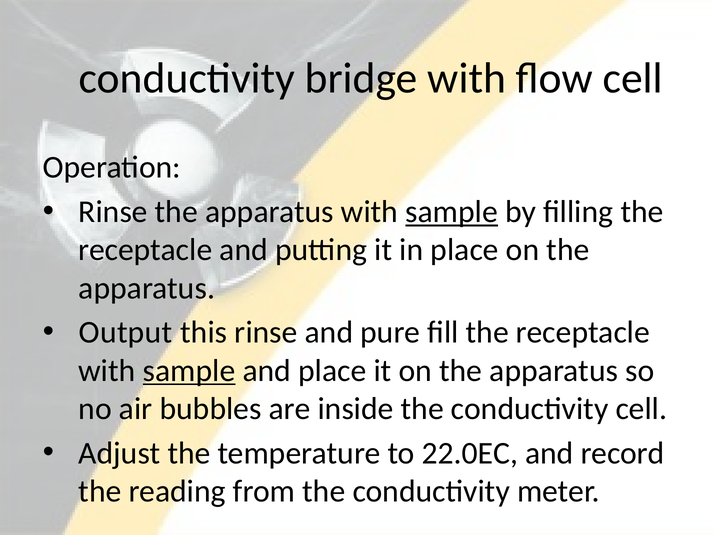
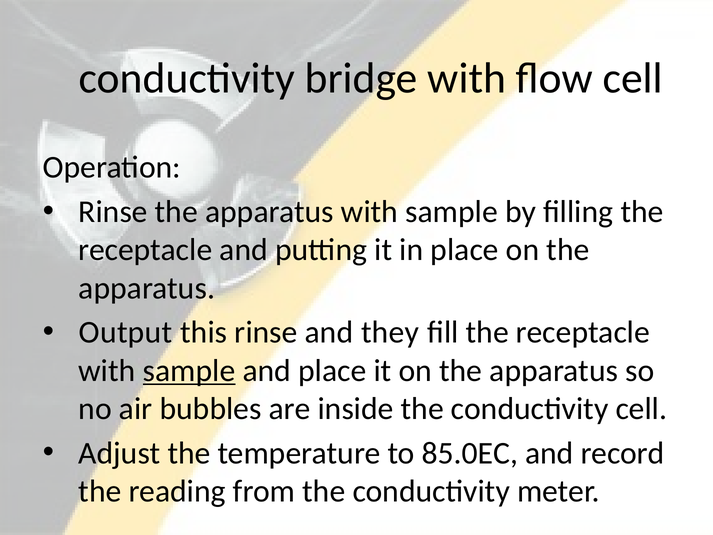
sample underline: present -> none (452, 212)
pure: pure -> they (390, 332)
22.0EC: 22.0EC -> 85.0EC (470, 453)
